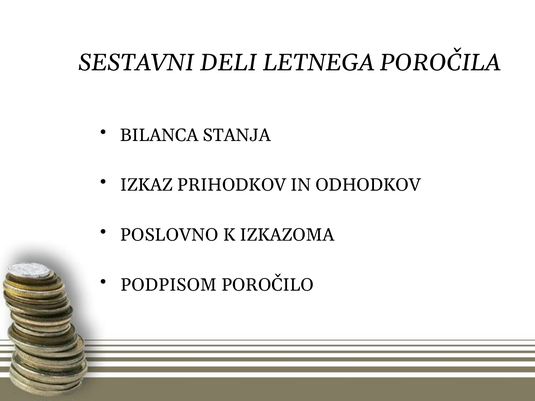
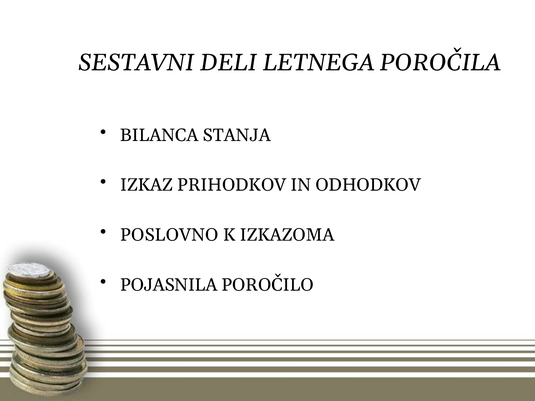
PODPISOM: PODPISOM -> POJASNILA (169, 285)
